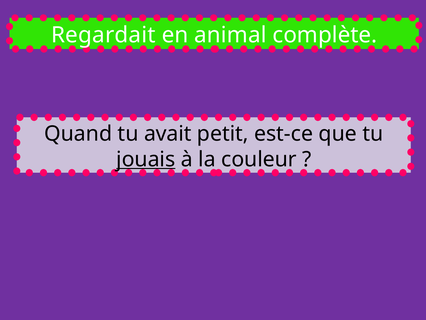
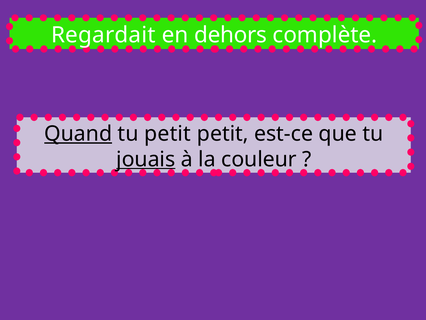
animal: animal -> dehors (231, 35)
Quand underline: none -> present (78, 134)
tu avait: avait -> petit (168, 134)
